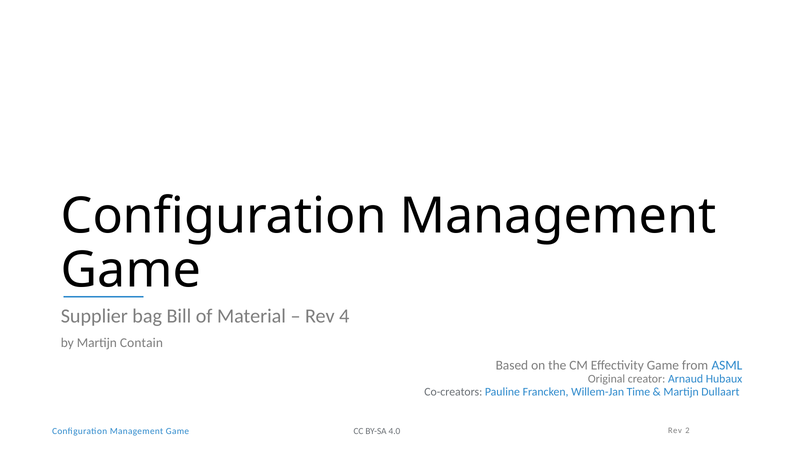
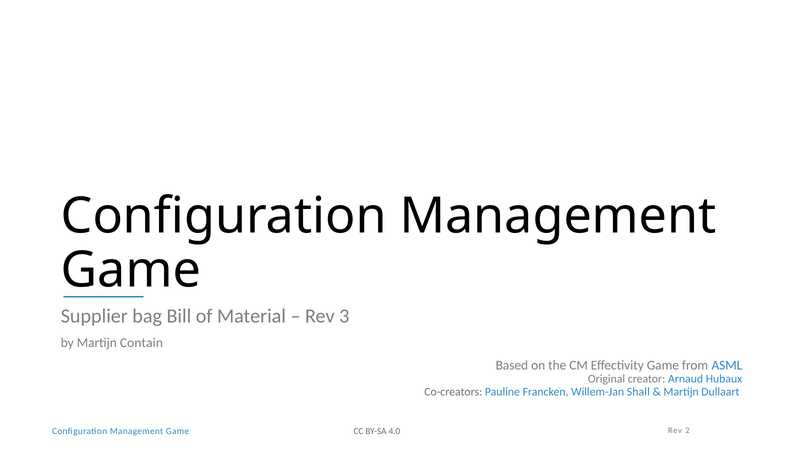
4: 4 -> 3 (344, 316)
Time: Time -> Shall (638, 392)
